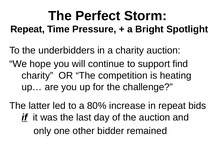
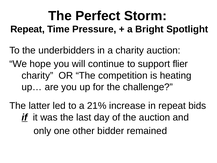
find: find -> flier (180, 64)
80%: 80% -> 21% (97, 106)
